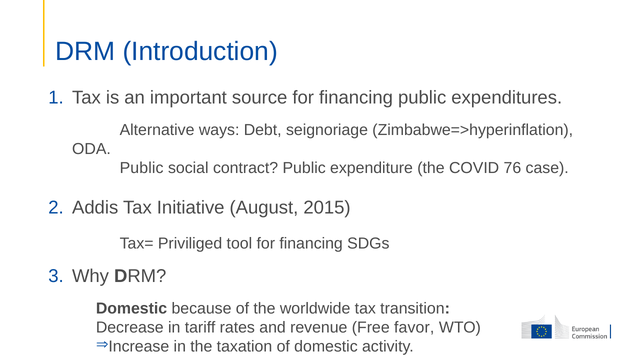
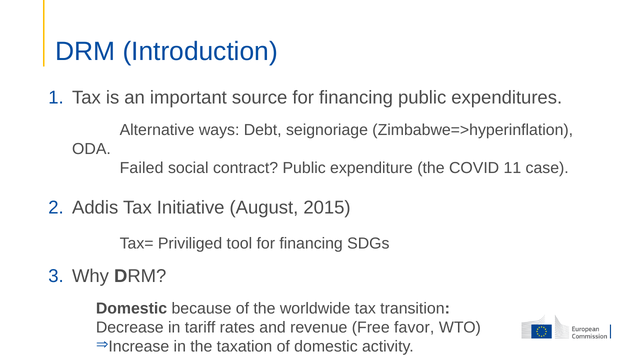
Public: Public -> Failed (142, 168)
76: 76 -> 11 (512, 168)
